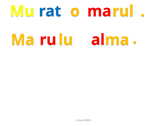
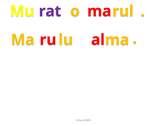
rat colour: blue -> purple (50, 11)
